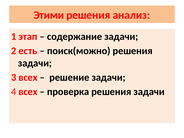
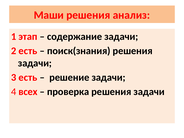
Этими: Этими -> Маши (49, 15)
поиск(можно: поиск(можно -> поиск(знания (79, 51)
3 всех: всех -> есть (28, 77)
